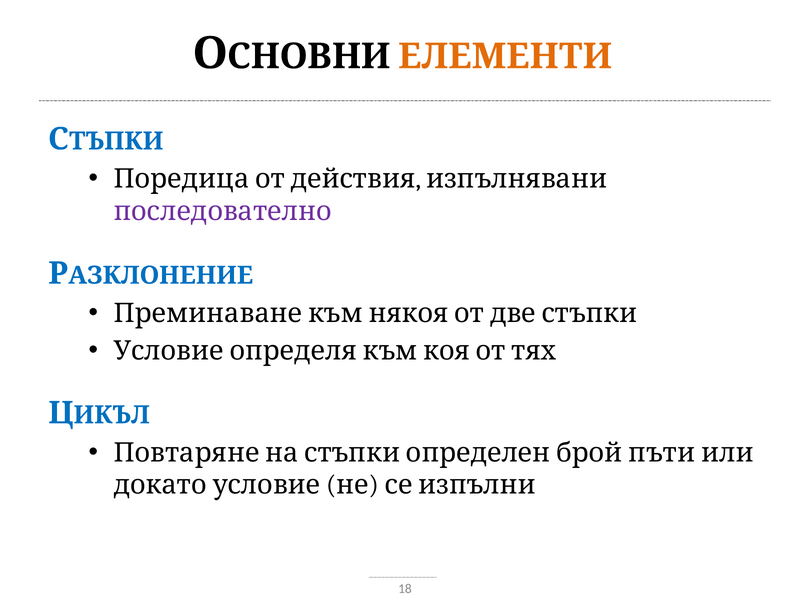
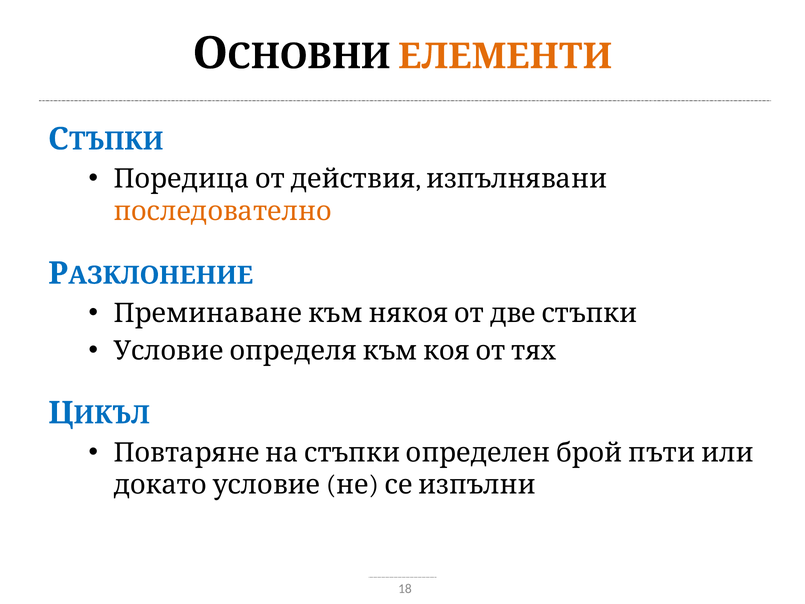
последователно colour: purple -> orange (223, 211)
